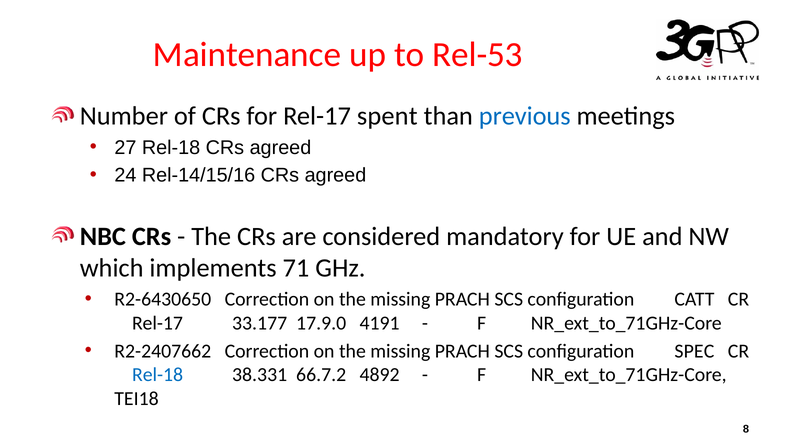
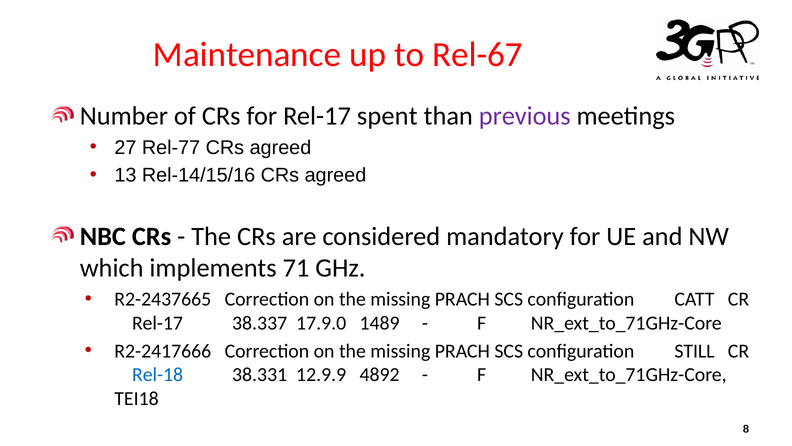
Rel-53: Rel-53 -> Rel-67 (477, 54)
previous colour: blue -> purple (525, 116)
27 Rel-18: Rel-18 -> Rel-77 (171, 147)
24: 24 -> 13 (125, 175)
R2-6430650: R2-6430650 -> R2-2437665 (163, 299)
33.177: 33.177 -> 38.337 (260, 323)
4191: 4191 -> 1489 (380, 323)
R2-2407662: R2-2407662 -> R2-2417666 (163, 351)
SPEC: SPEC -> STILL (694, 351)
66.7.2: 66.7.2 -> 12.9.9 (321, 374)
